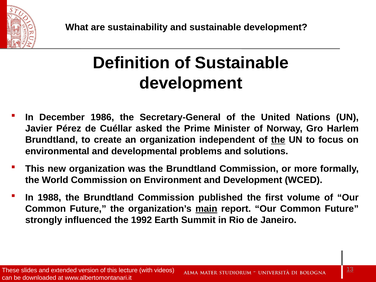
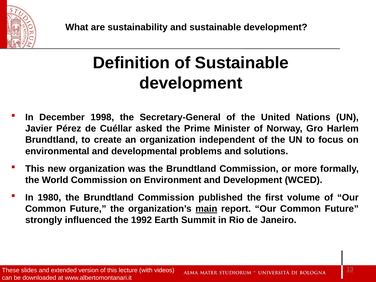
1986: 1986 -> 1998 (102, 117)
the underline: present -> none (278, 140)
1988: 1988 -> 1980 (49, 198)
